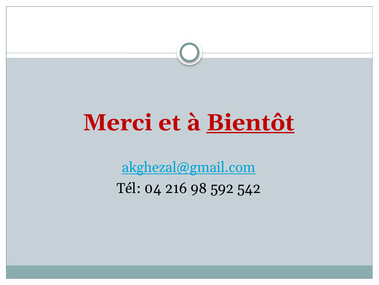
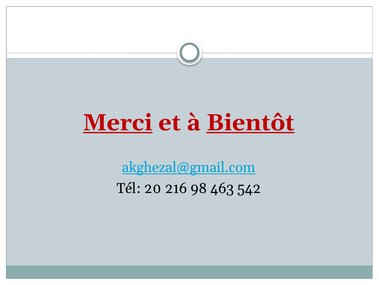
Merci underline: none -> present (118, 122)
04: 04 -> 20 (153, 188)
592: 592 -> 463 (222, 188)
